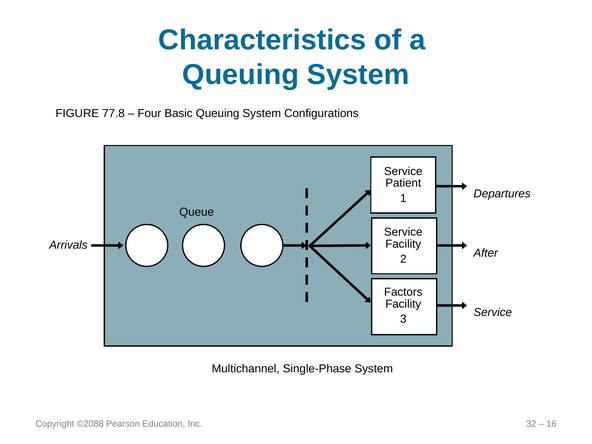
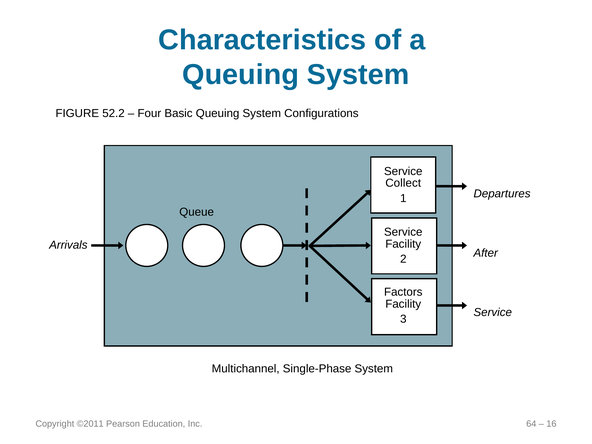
77.8: 77.8 -> 52.2 (114, 113)
Patient: Patient -> Collect (403, 183)
©2088: ©2088 -> ©2011 (90, 424)
32: 32 -> 64 (531, 424)
